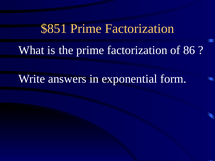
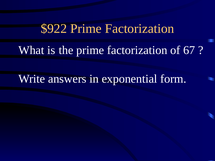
$851: $851 -> $922 (54, 29)
86: 86 -> 67 (189, 50)
